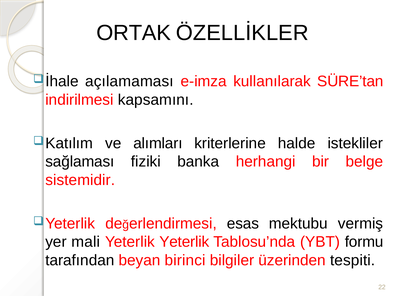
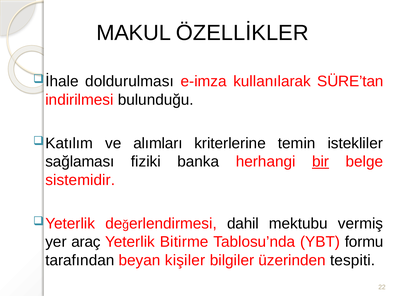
ORTAK: ORTAK -> MAKUL (134, 33)
açılamaması: açılamaması -> doldurulması (130, 81)
kapsamını: kapsamını -> bulunduğu (156, 100)
halde: halde -> temin (297, 143)
bir underline: none -> present (321, 162)
esas: esas -> dahil (243, 224)
mali: mali -> araç (86, 242)
Yeterlik Yeterlik: Yeterlik -> Bitirme (184, 242)
birinci: birinci -> kişiler (185, 261)
